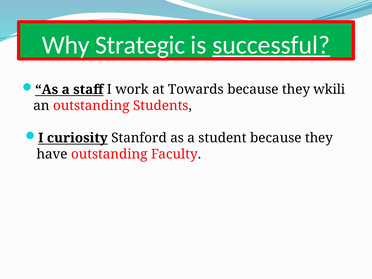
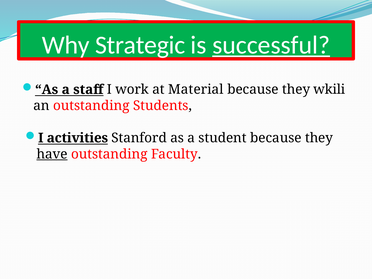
Towards: Towards -> Material (196, 90)
curiosity: curiosity -> activities (77, 138)
have underline: none -> present (52, 154)
